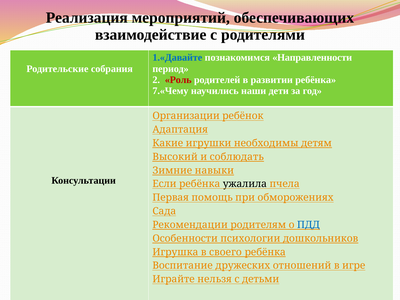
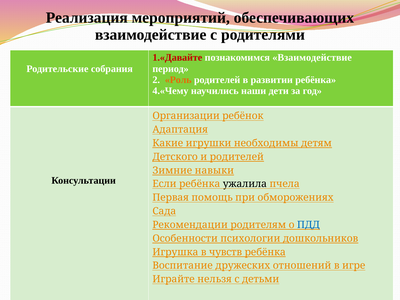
1.«Давайте colour: blue -> red (177, 58)
познакомимся Направленности: Направленности -> Взаимодействие (312, 58)
Роль colour: red -> orange (178, 80)
7.«Чему: 7.«Чему -> 4.«Чему (170, 91)
Высокий: Высокий -> Детского (175, 157)
и соблюдать: соблюдать -> родителей (237, 157)
своего: своего -> чувств (226, 252)
